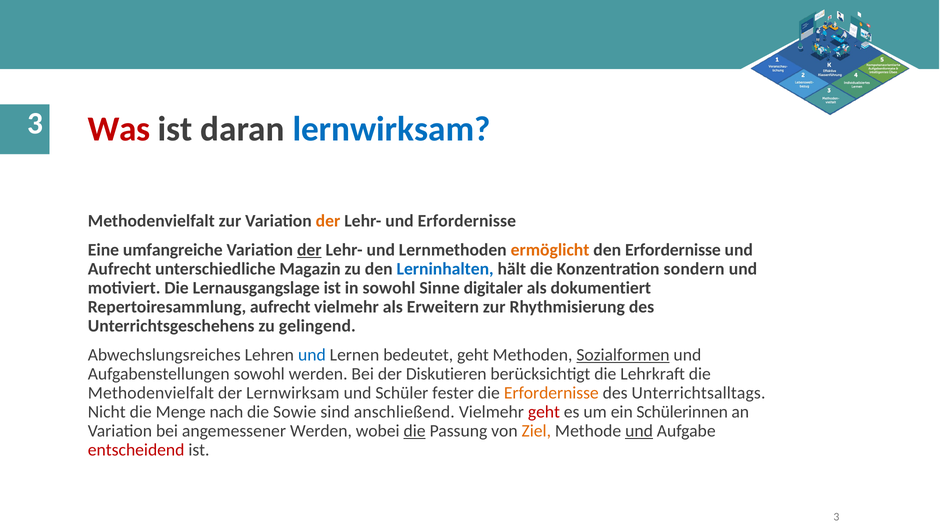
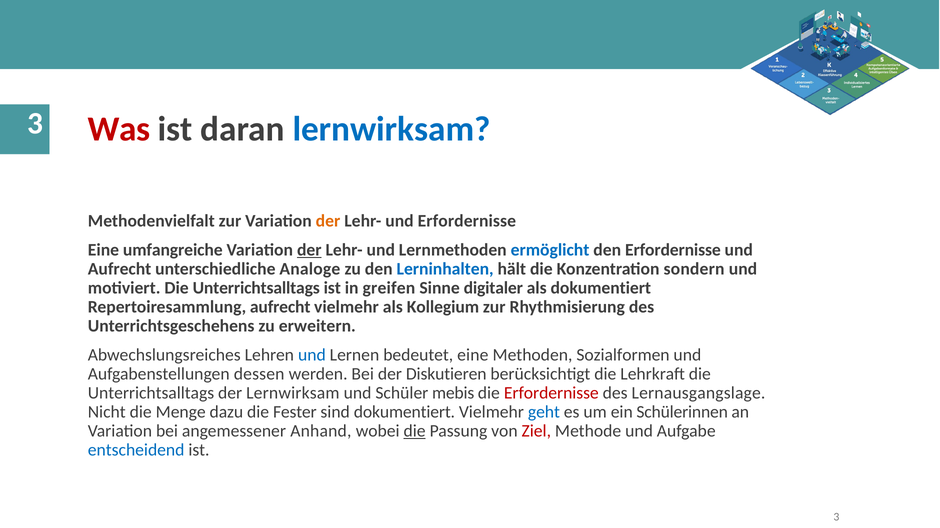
ermöglicht colour: orange -> blue (550, 250)
Magazin: Magazin -> Analoge (310, 269)
motiviert Die Lernausgangslage: Lernausgangslage -> Unterrichtsalltags (256, 288)
in sowohl: sowohl -> greifen (389, 288)
Erweitern: Erweitern -> Kollegium (443, 307)
gelingend: gelingend -> erweitern (317, 326)
bedeutet geht: geht -> eine (473, 355)
Sozialformen underline: present -> none (623, 355)
Aufgabenstellungen sowohl: sowohl -> dessen (259, 374)
Methodenvielfalt: Methodenvielfalt -> Unterrichtsalltags (151, 393)
fester: fester -> mebis (453, 393)
Erfordernisse colour: orange -> red (551, 393)
Unterrichtsalltags: Unterrichtsalltags -> Lernausgangslage (699, 393)
nach: nach -> dazu (226, 412)
Sowie: Sowie -> Fester (295, 412)
sind anschließend: anschließend -> dokumentiert (404, 412)
geht colour: red -> blue (544, 412)
angemessener Werden: Werden -> Anhand (321, 431)
Ziel colour: orange -> red (536, 431)
und underline: present -> none (639, 431)
entscheidend colour: red -> blue (136, 451)
